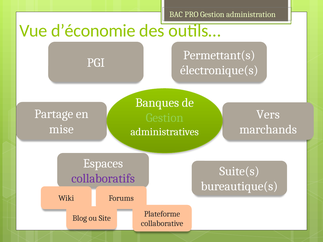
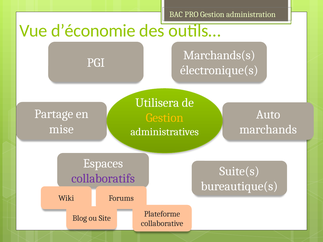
Permettant(s: Permettant(s -> Marchands(s (219, 55)
Banques: Banques -> Utilisera (157, 103)
Vers: Vers -> Auto (268, 115)
Gestion colour: light green -> yellow (165, 118)
